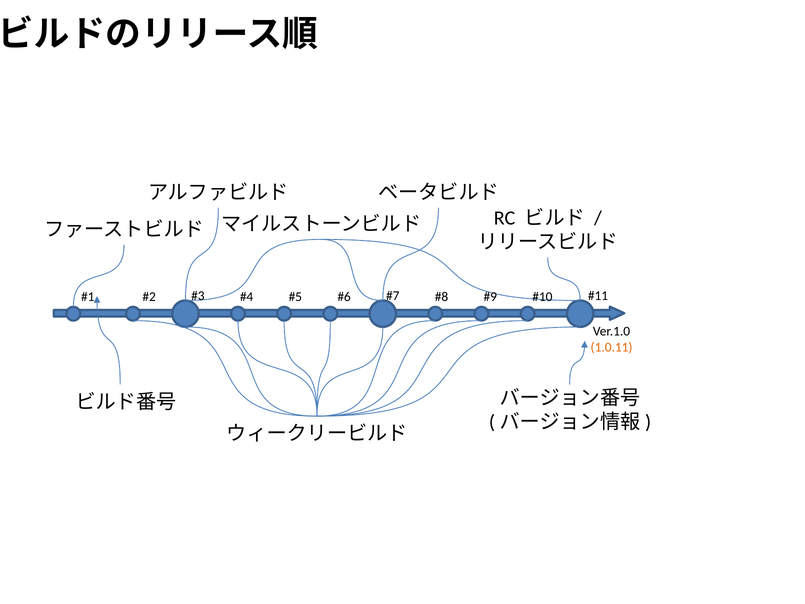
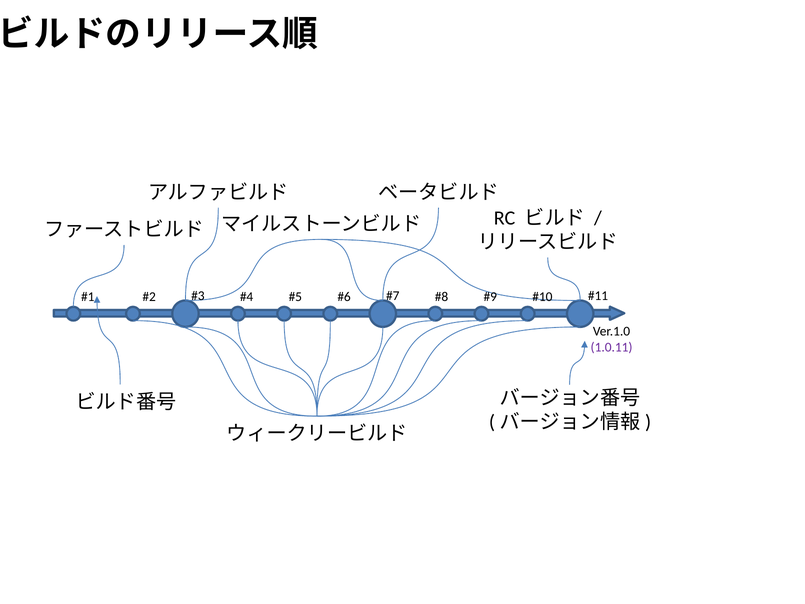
1.0.11 colour: orange -> purple (612, 347)
